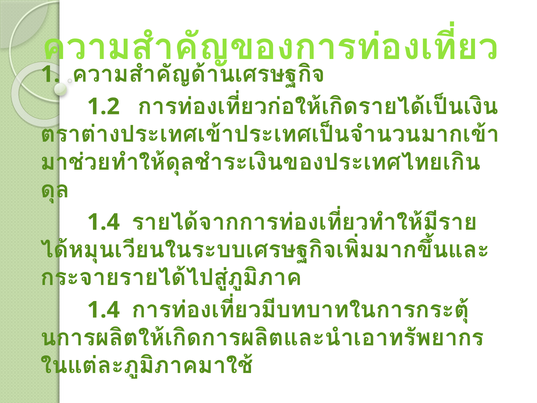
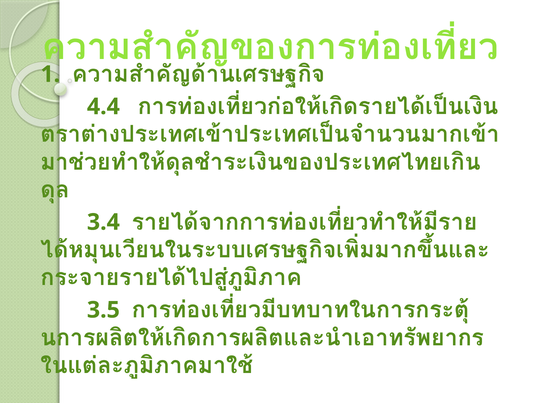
1.2: 1.2 -> 4.4 (103, 106)
1.4: 1.4 -> 3.4 (103, 222)
1.4: 1.4 -> 3.5 (103, 310)
